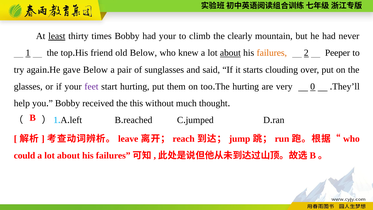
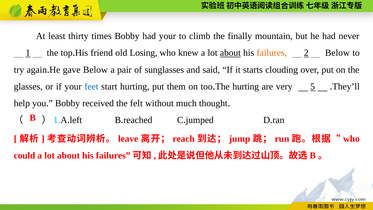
least underline: present -> none (57, 36)
clearly: clearly -> finally (240, 36)
old Below: Below -> Losing (144, 53)
2 Peeper: Peeper -> Below (337, 53)
feet colour: purple -> blue (91, 86)
0: 0 -> 5 (313, 86)
this: this -> felt (136, 103)
